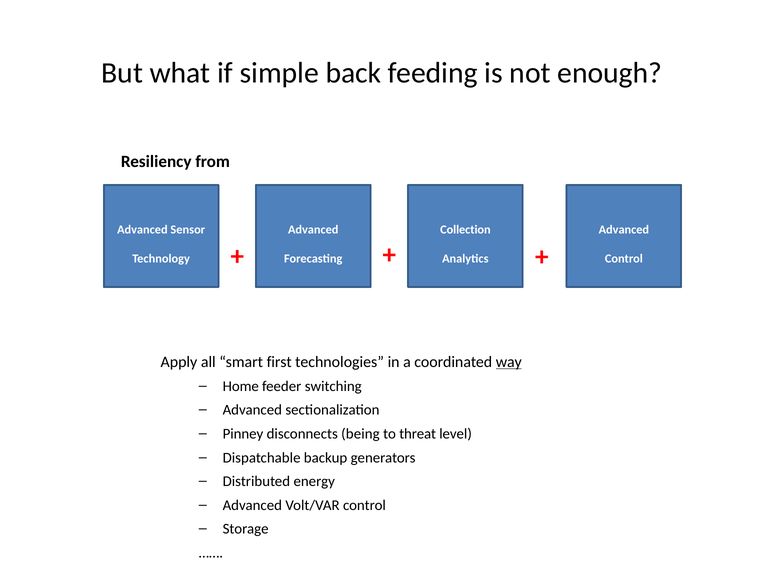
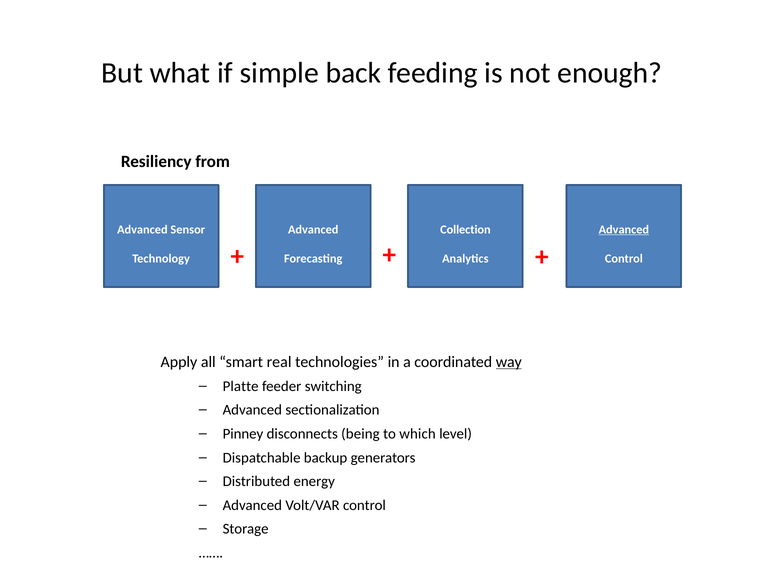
Advanced underline: none -> present (624, 230)
first: first -> real (279, 362)
Home: Home -> Platte (241, 386)
threat: threat -> which (417, 434)
